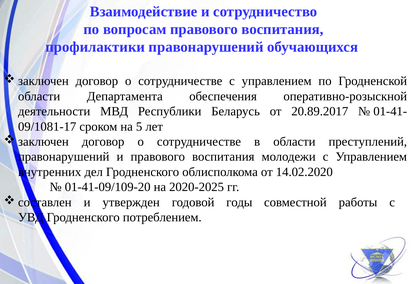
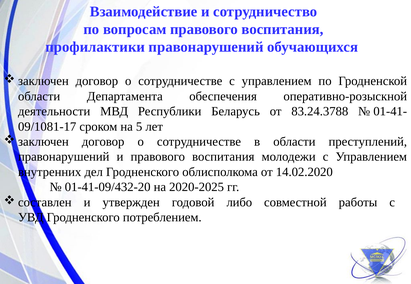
20.89.2017: 20.89.2017 -> 83.24.3788 (320, 112)
01-41-09/109-20: 01-41-09/109-20 -> 01-41-09/432-20 (108, 187)
годы: годы -> либо (239, 203)
